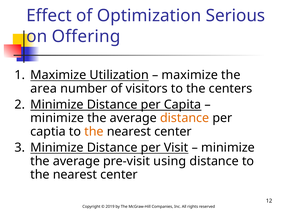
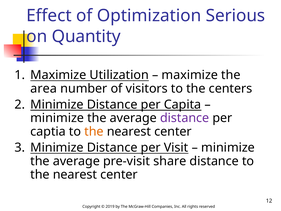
Offering: Offering -> Quantity (86, 36)
distance colour: orange -> purple (185, 118)
using: using -> share (170, 161)
